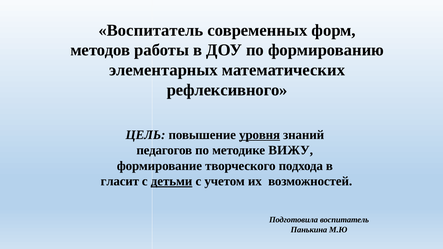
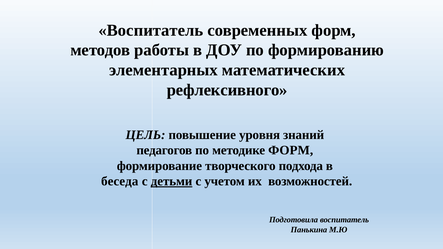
уровня underline: present -> none (260, 135)
методике ВИЖУ: ВИЖУ -> ФОРМ (291, 150)
гласит: гласит -> беседа (120, 181)
